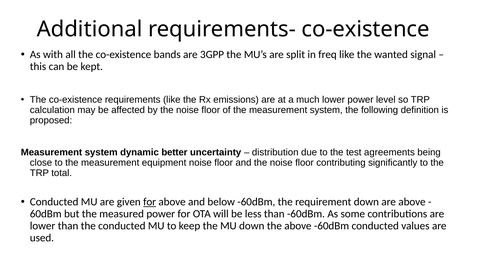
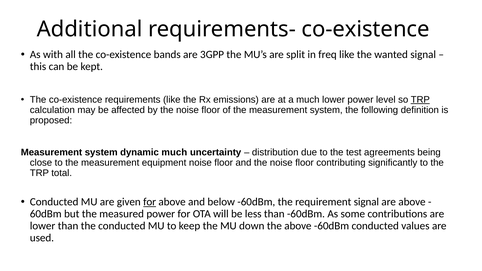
TRP underline: none -> present (420, 100)
dynamic better: better -> much (174, 153)
requirement down: down -> signal (366, 202)
